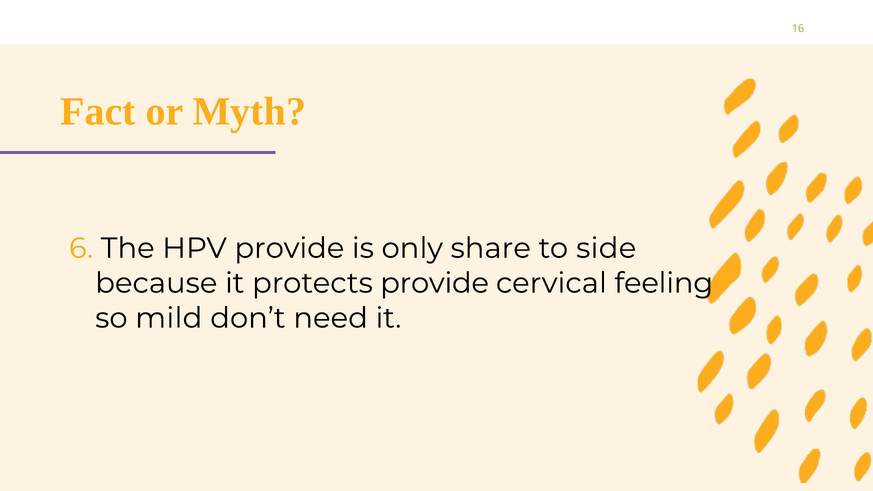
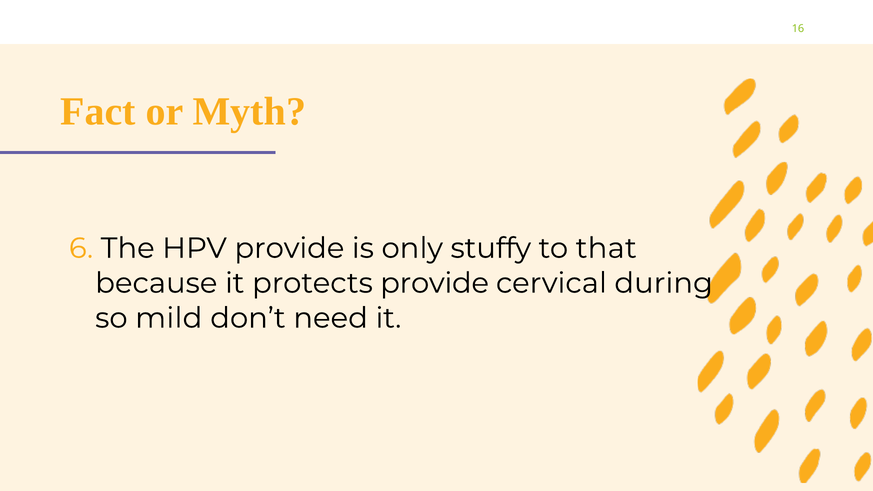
share: share -> stuffy (491, 248)
side: side -> that (606, 248)
feeling: feeling -> during (664, 283)
